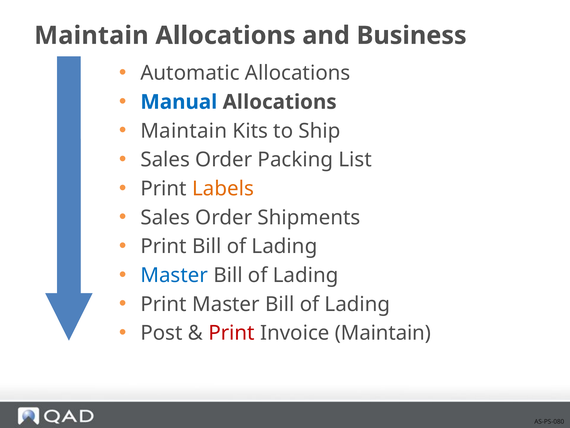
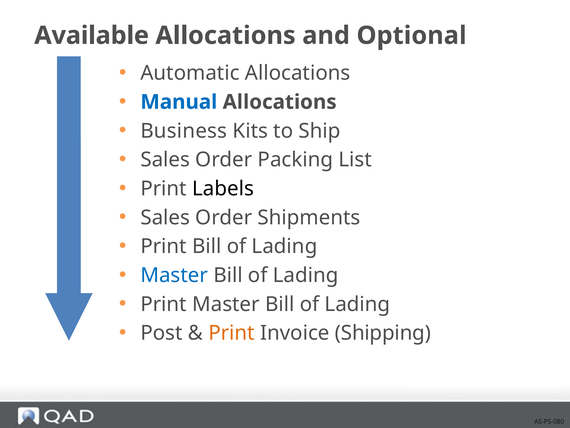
Maintain: Maintain -> Available (92, 35)
Business: Business -> Optional (412, 35)
Maintain: Maintain -> Business (184, 131)
Labels colour: orange -> black (223, 188)
Print colour: red -> orange (232, 333)
Invoice Maintain: Maintain -> Shipping (383, 333)
